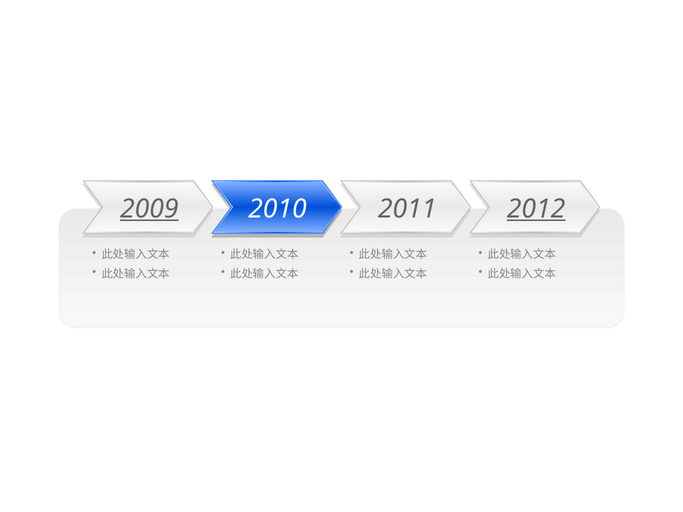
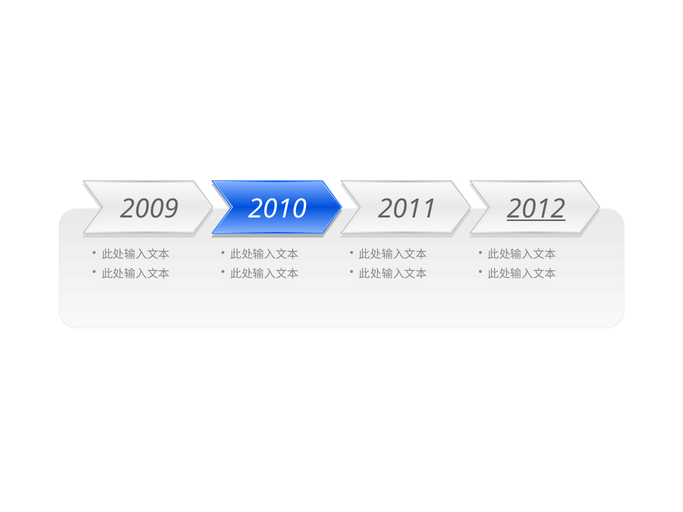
2009 underline: present -> none (149, 209)
